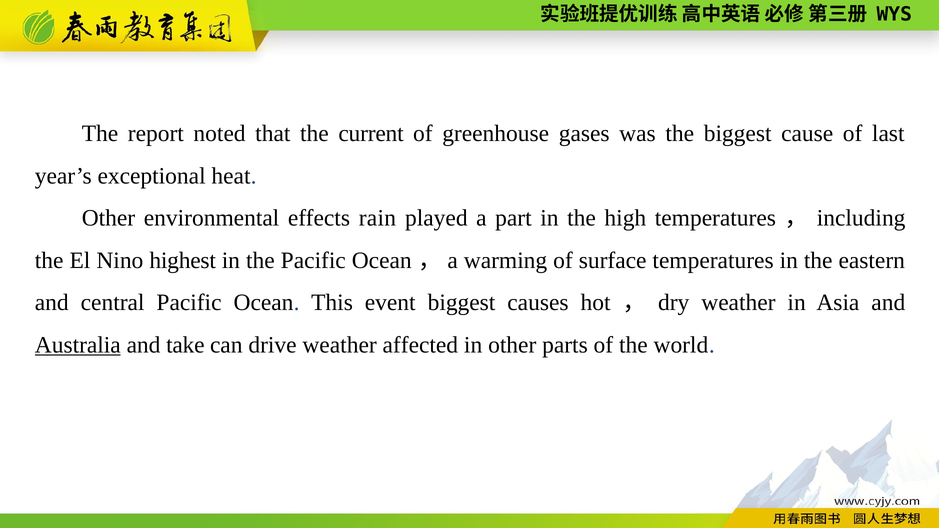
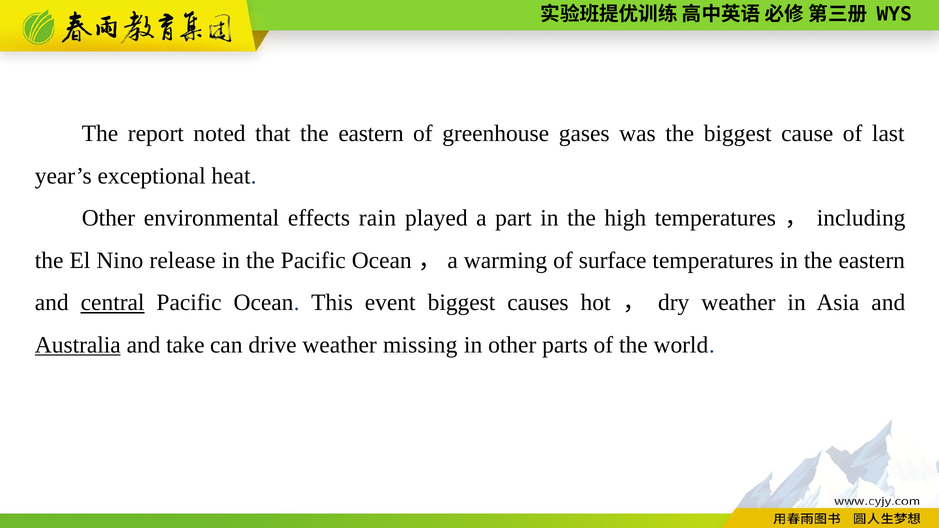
that the current: current -> eastern (371, 134)
highest: highest -> release (182, 261)
central underline: none -> present (113, 303)
affected: affected -> missing (420, 345)
